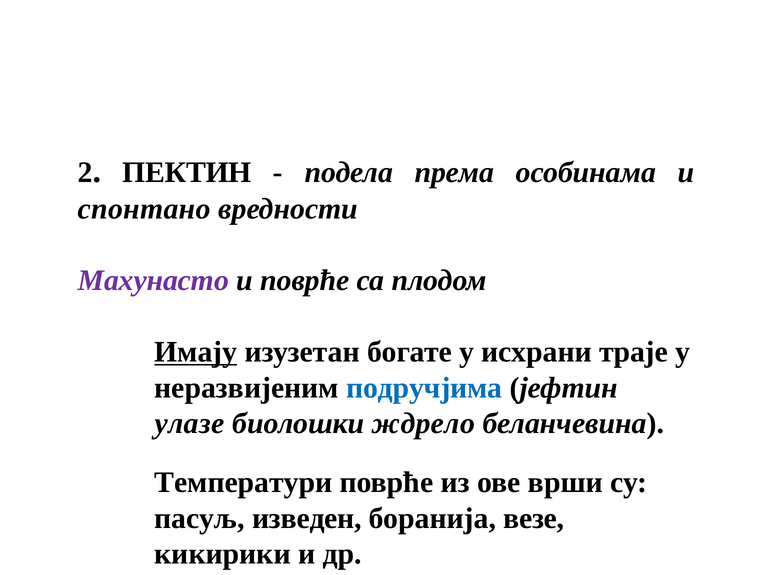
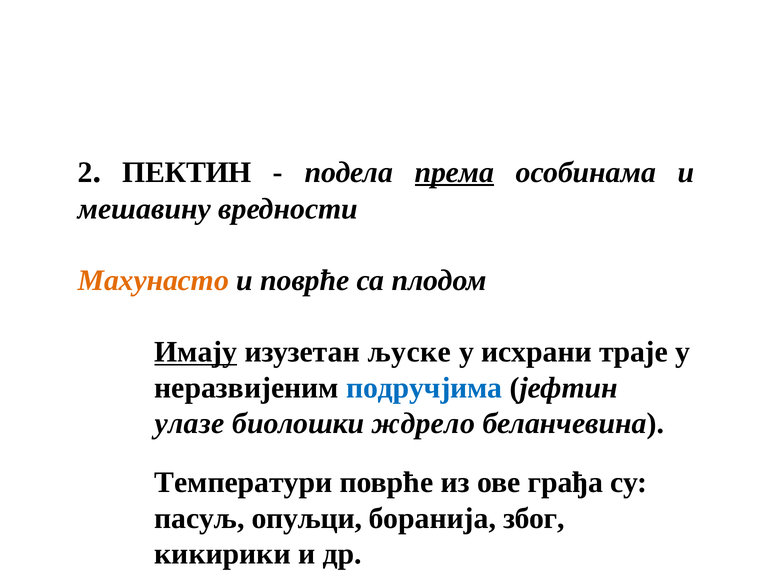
према underline: none -> present (454, 172)
спонтано: спонтано -> мешавину (144, 209)
Махунасто colour: purple -> orange (153, 280)
богате: богате -> љуске (409, 352)
врши: врши -> грађа (566, 482)
изведен: изведен -> опуљци (307, 518)
везе: везе -> због (534, 518)
